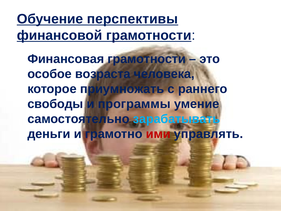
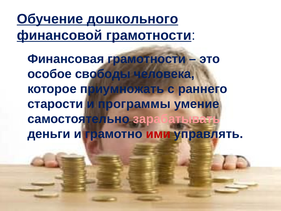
перспективы: перспективы -> дошкольного (133, 19)
возраста: возраста -> свободы (103, 74)
свободы: свободы -> старости (55, 104)
зарабатывать colour: light blue -> pink (177, 119)
